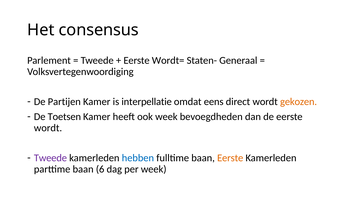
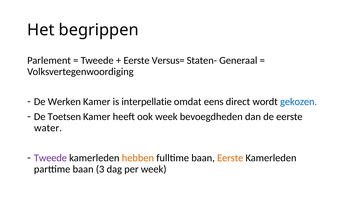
consensus: consensus -> begrippen (99, 30)
Wordt=: Wordt= -> Versus= (168, 60)
Partijen: Partijen -> Werken (64, 102)
gekozen colour: orange -> blue (299, 102)
wordt: wordt -> water (48, 128)
hebben colour: blue -> orange (138, 158)
6: 6 -> 3 (100, 169)
